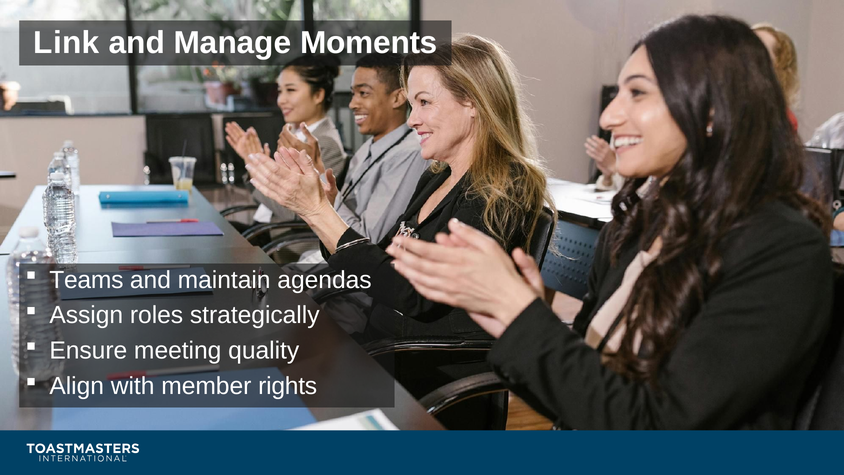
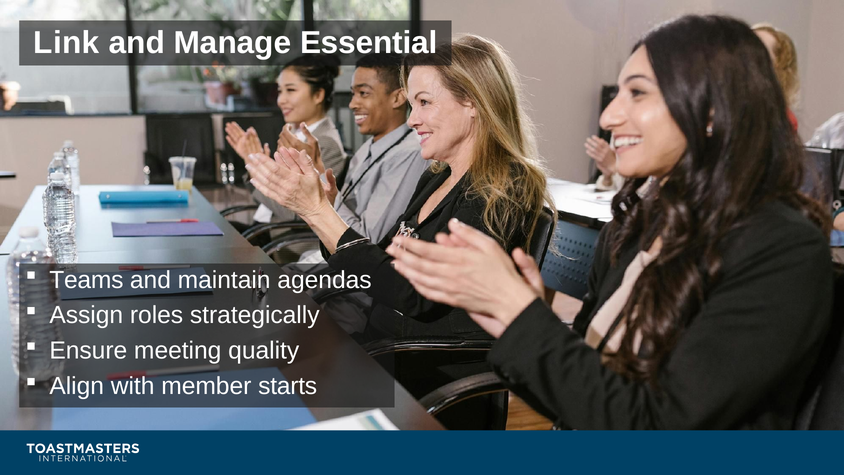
Moments: Moments -> Essential (369, 43)
rights: rights -> starts (288, 386)
